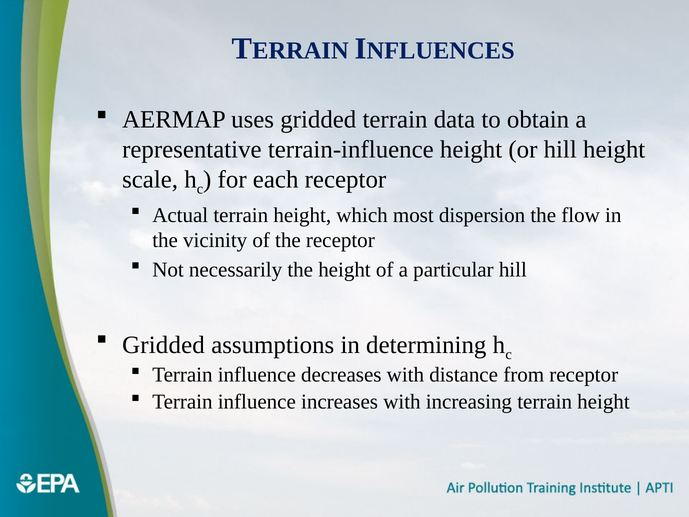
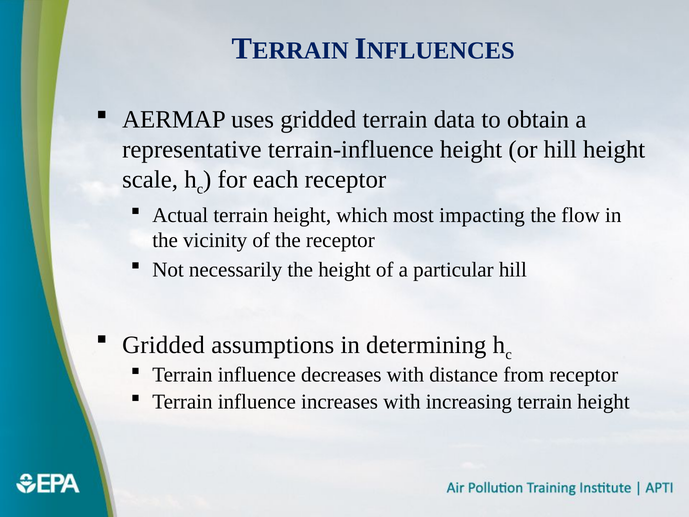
dispersion: dispersion -> impacting (482, 215)
